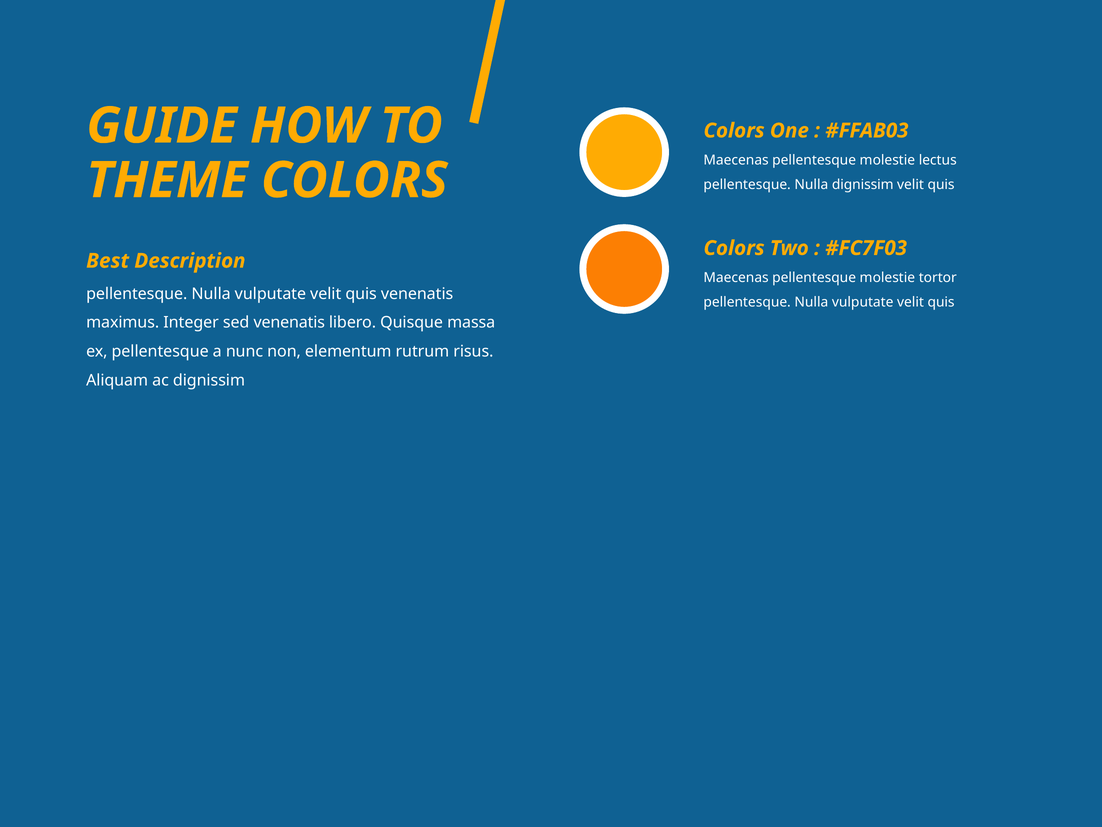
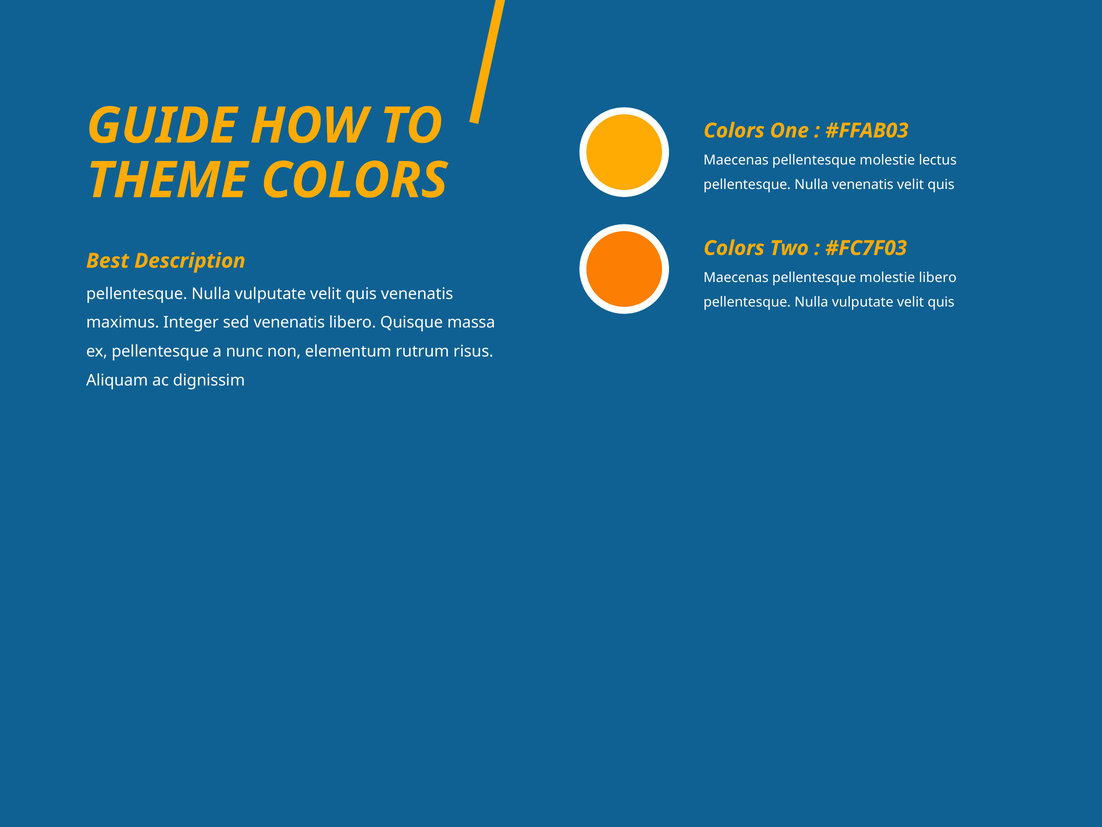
Nulla dignissim: dignissim -> venenatis (863, 185)
molestie tortor: tortor -> libero (938, 277)
